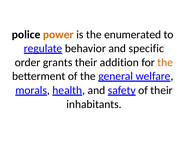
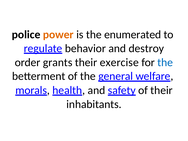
specific: specific -> destroy (146, 48)
addition: addition -> exercise (119, 62)
the colour: orange -> blue (165, 62)
